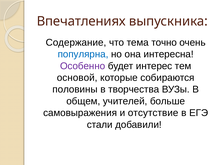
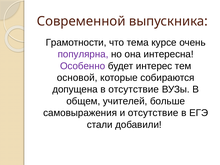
Впечатлениях: Впечатлениях -> Современной (81, 21)
Содержание: Содержание -> Грамотности (76, 42)
точно: точно -> курсе (164, 42)
популярна colour: blue -> purple (83, 54)
половины: половины -> допущена (75, 89)
в творчества: творчества -> отсутствие (134, 89)
